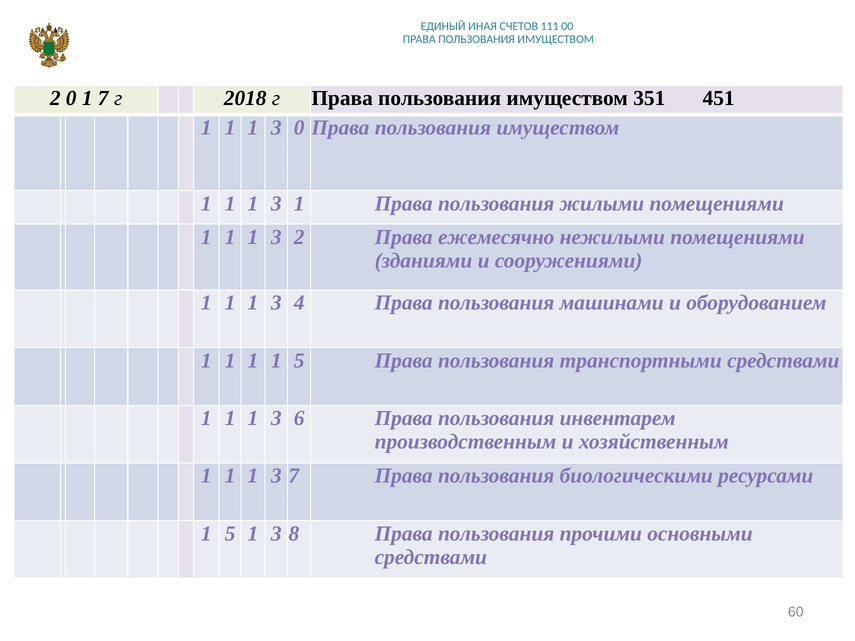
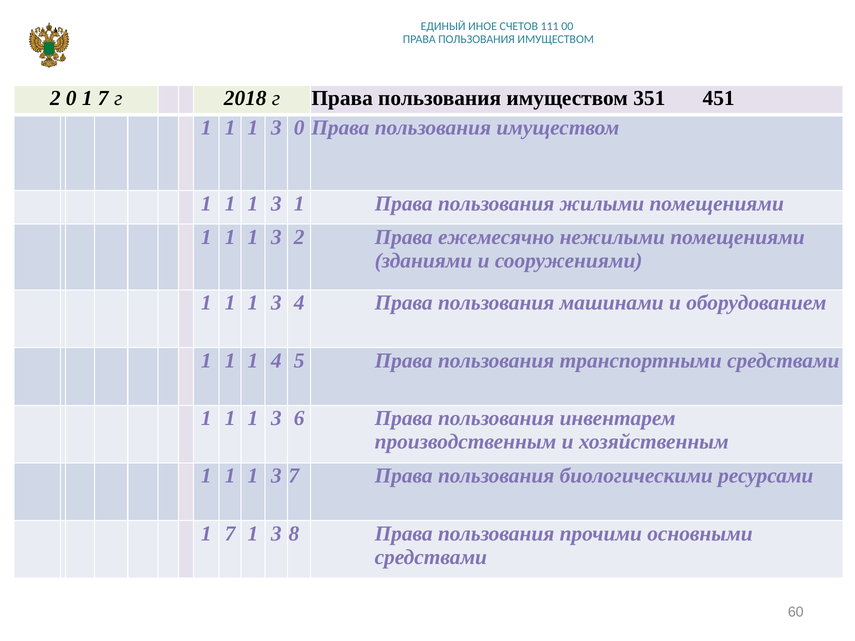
ИНАЯ: ИНАЯ -> ИНОЕ (483, 26)
1 1 1 1: 1 -> 4 (276, 361)
5: 5 -> 7 (230, 534)
